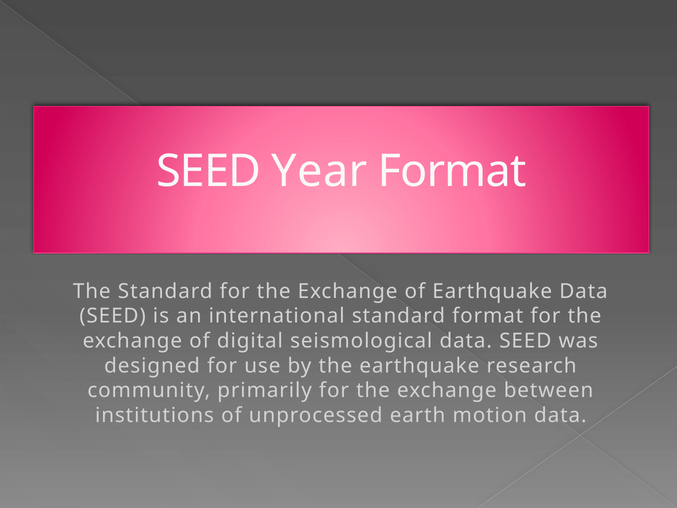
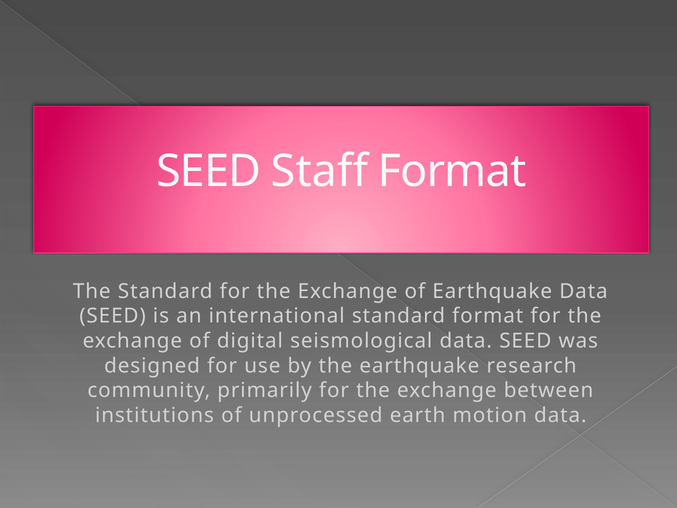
Year: Year -> Staff (320, 171)
